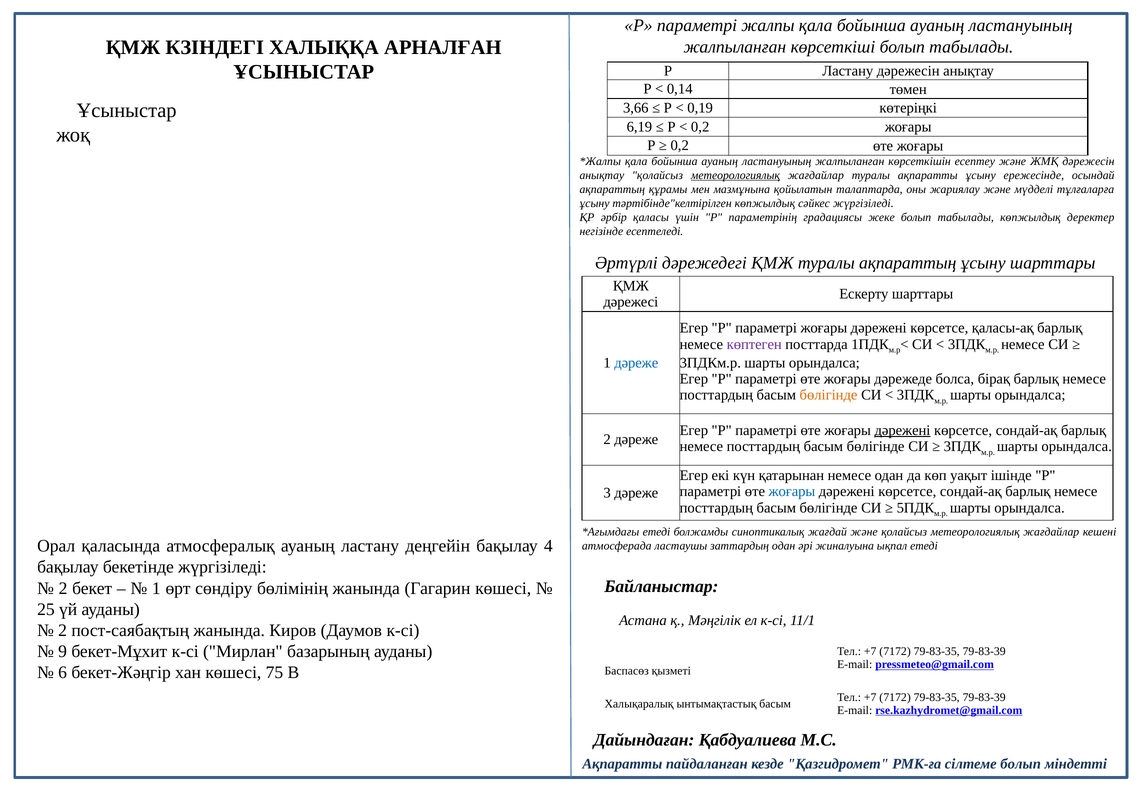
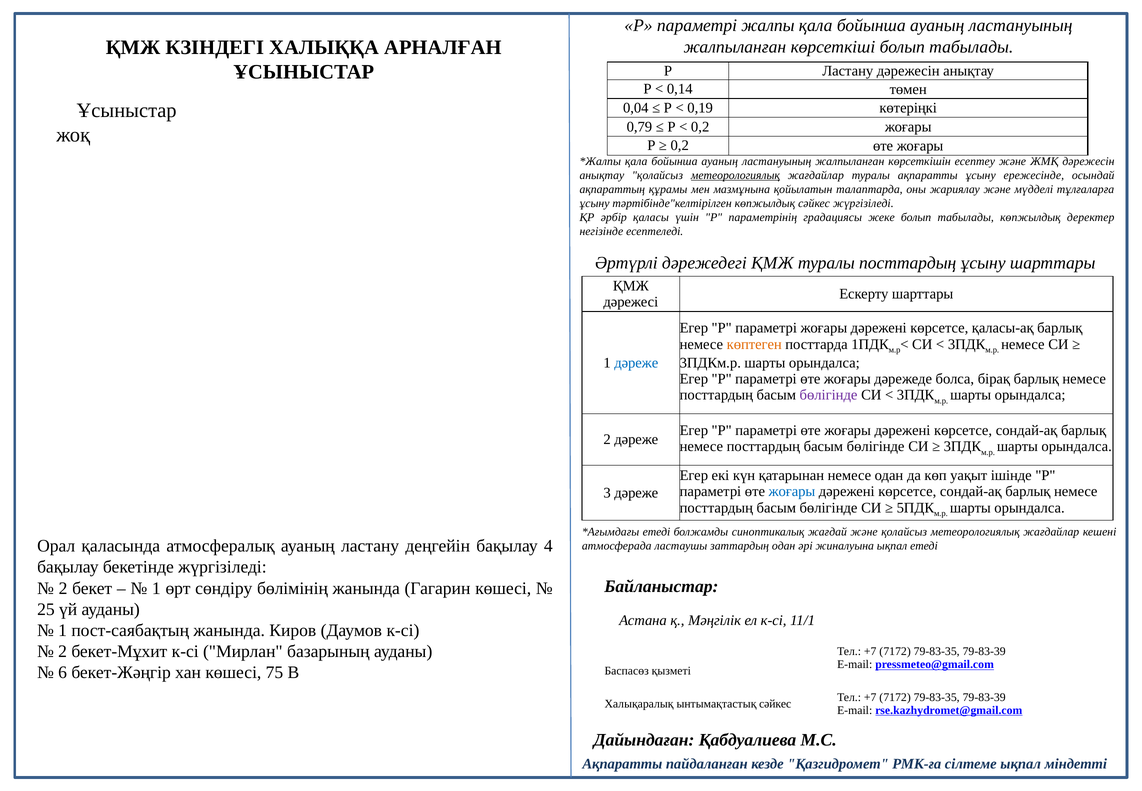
3,66: 3,66 -> 0,04 (636, 108)
6,19: 6,19 -> 0,79 (639, 127)
туралы ақпараттың: ақпараттың -> посттардың (908, 263)
көптеген colour: purple -> orange (754, 344)
бөлігінде colour: orange -> purple (829, 395)
дәрежені underline: present -> none (903, 430)
2: 2 -> 1 (63, 630)
9: 9 -> 2 (63, 651)
ынтымақтастық басым: басым -> сәйкес (775, 703)
сілтеме болып: болып -> ықпал (1021, 764)
